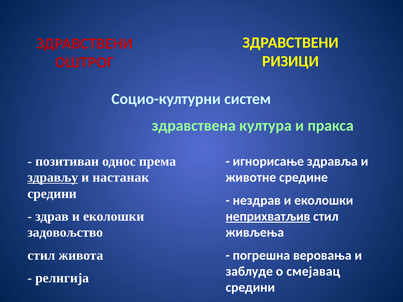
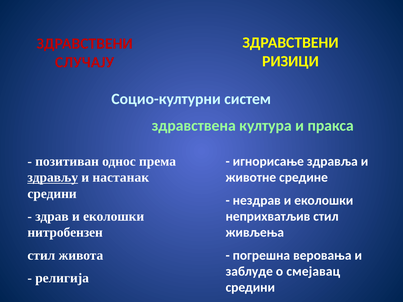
ОШТРОГ: ОШТРОГ -> СЛУЧАЈУ (85, 63)
неприхватљив underline: present -> none (268, 217)
задовољство: задовољство -> нитробензен (65, 233)
